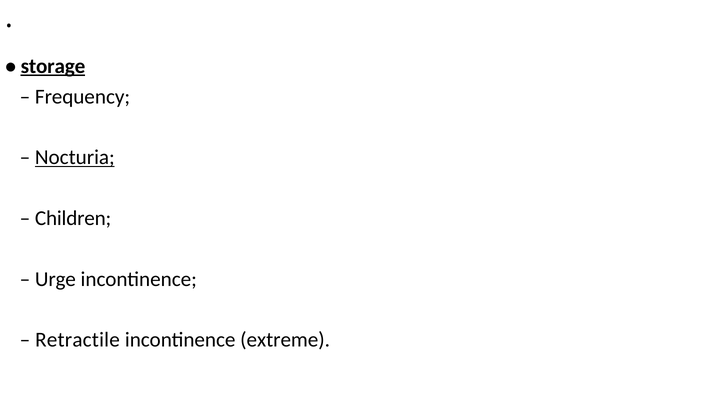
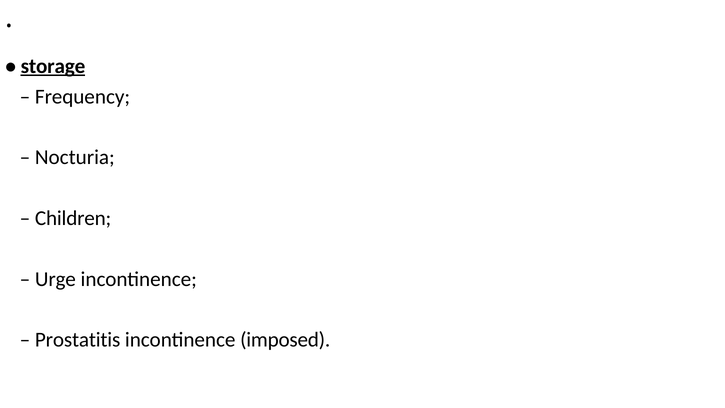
Nocturia underline: present -> none (75, 157)
Retractile: Retractile -> Prostatitis (78, 340)
extreme: extreme -> imposed (285, 340)
